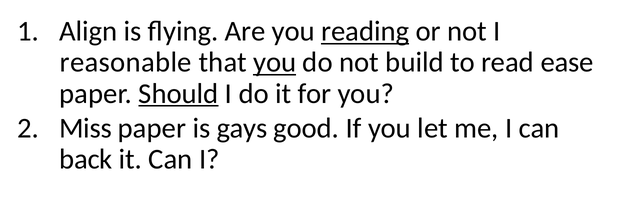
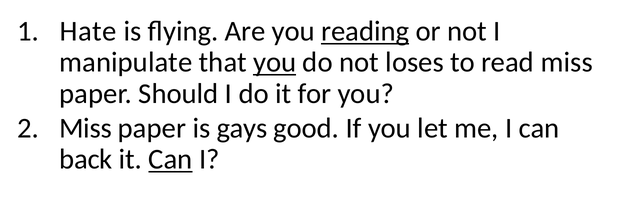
Align: Align -> Hate (88, 31)
reasonable: reasonable -> manipulate (126, 62)
build: build -> loses (415, 62)
read ease: ease -> miss (567, 62)
Should underline: present -> none (178, 94)
Can underline: none -> present (170, 159)
